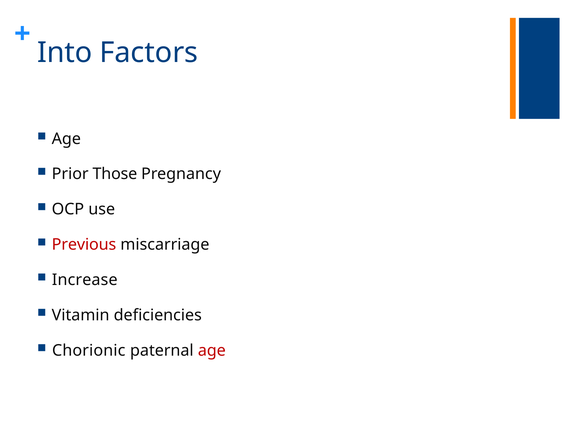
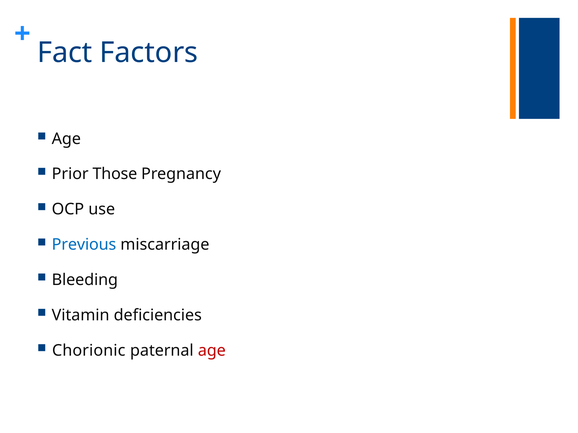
Into: Into -> Fact (65, 53)
Previous colour: red -> blue (84, 245)
Increase: Increase -> Bleeding (85, 280)
